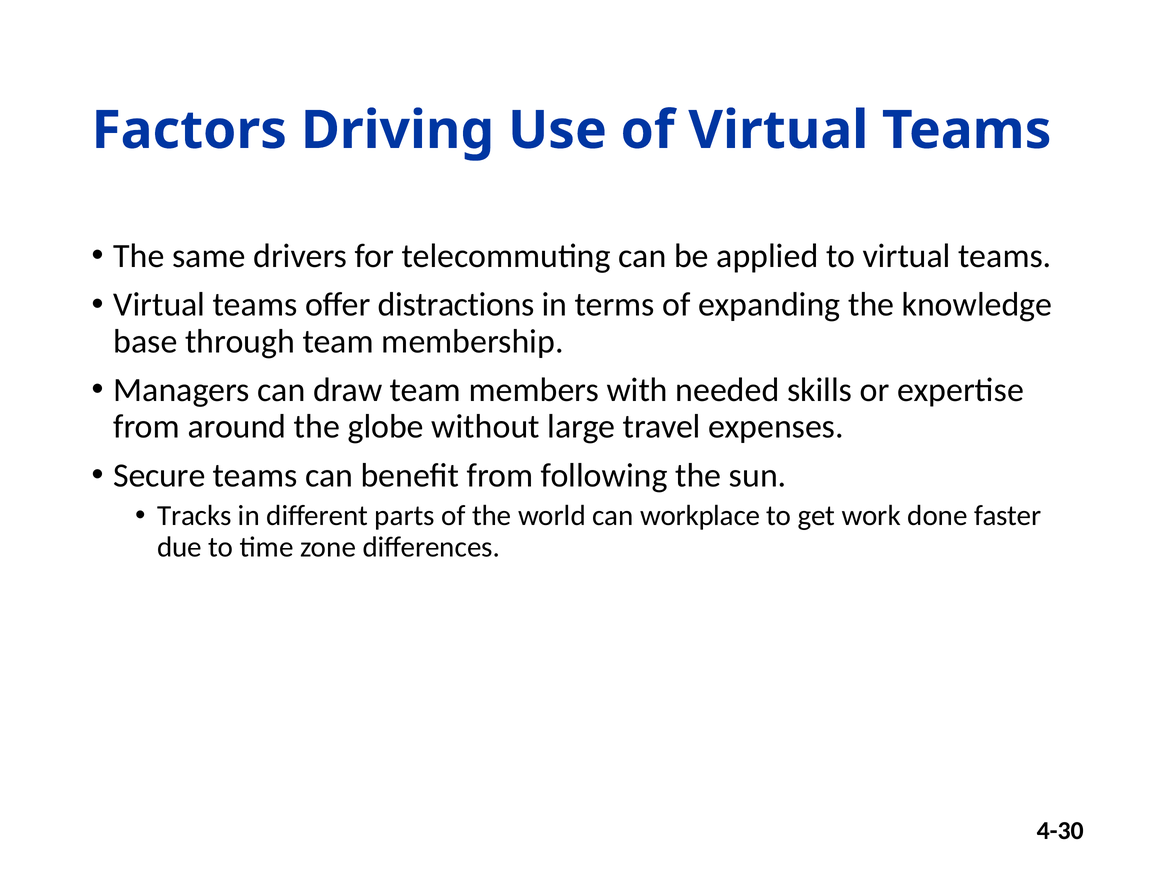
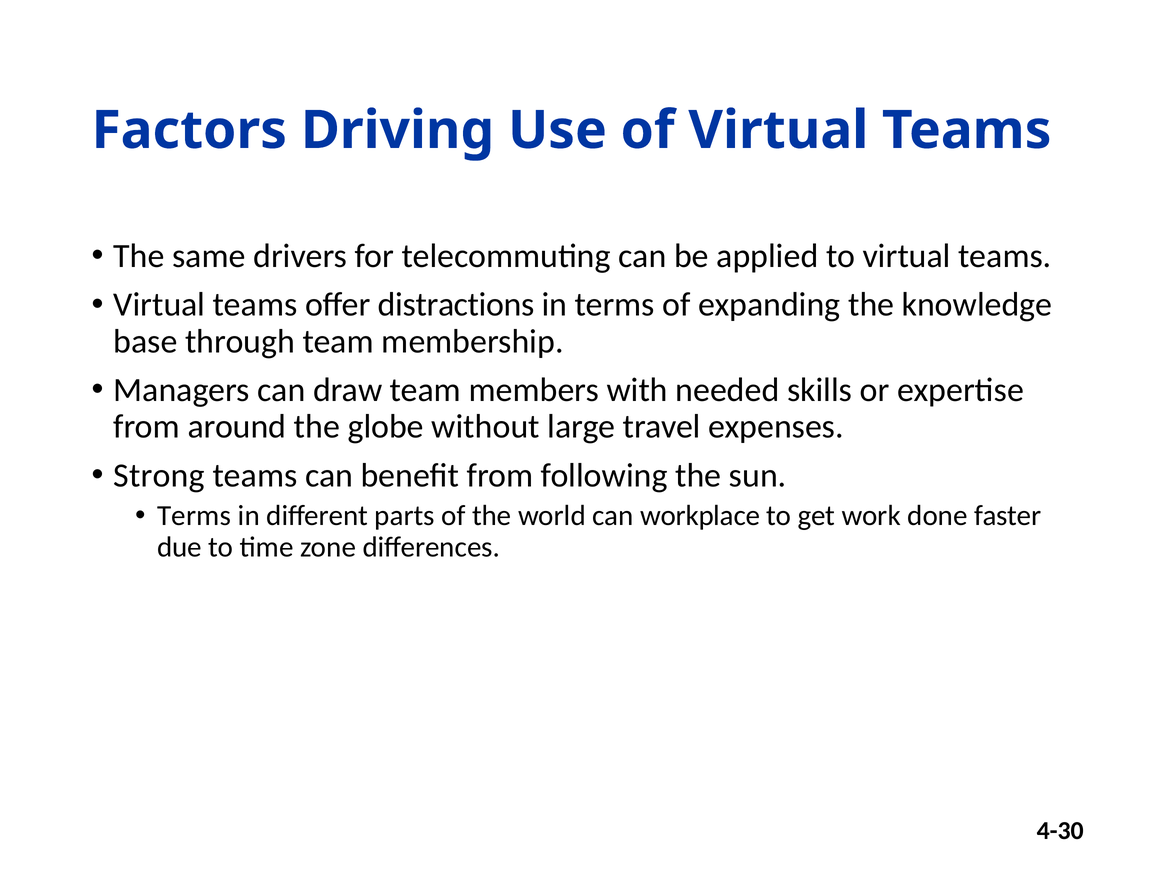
Secure: Secure -> Strong (159, 476)
Tracks: Tracks -> Terms (194, 516)
